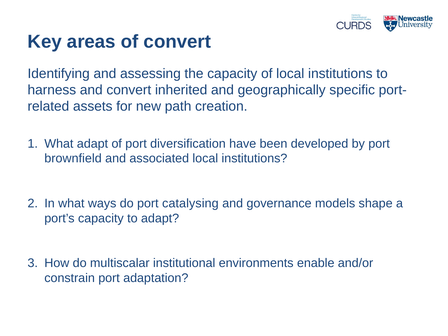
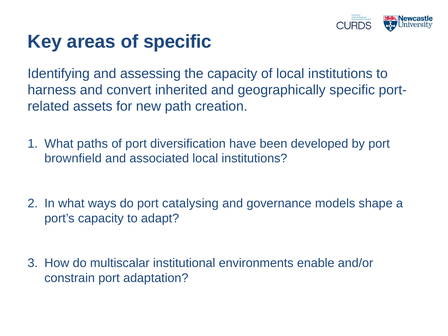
of convert: convert -> specific (177, 42)
What adapt: adapt -> paths (92, 144)
